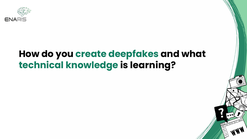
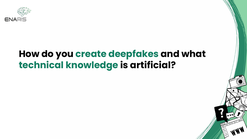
learning: learning -> artificial (153, 65)
